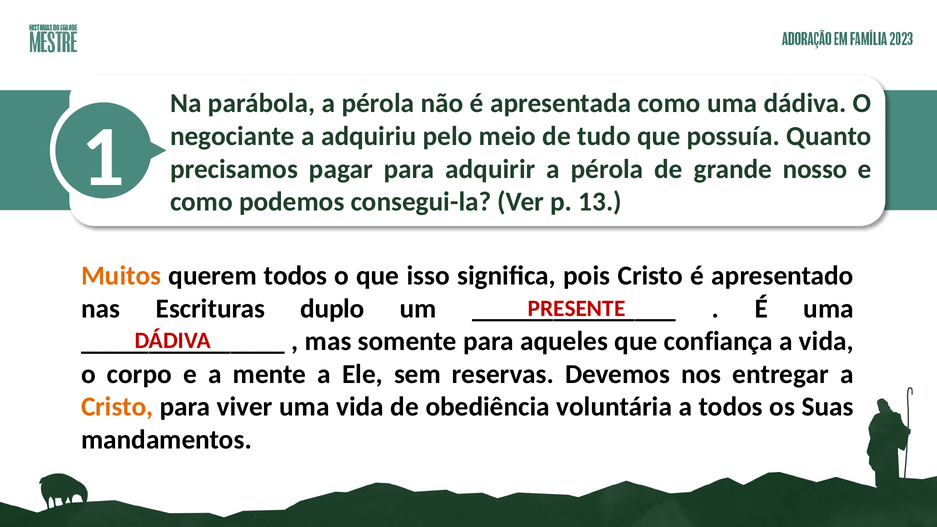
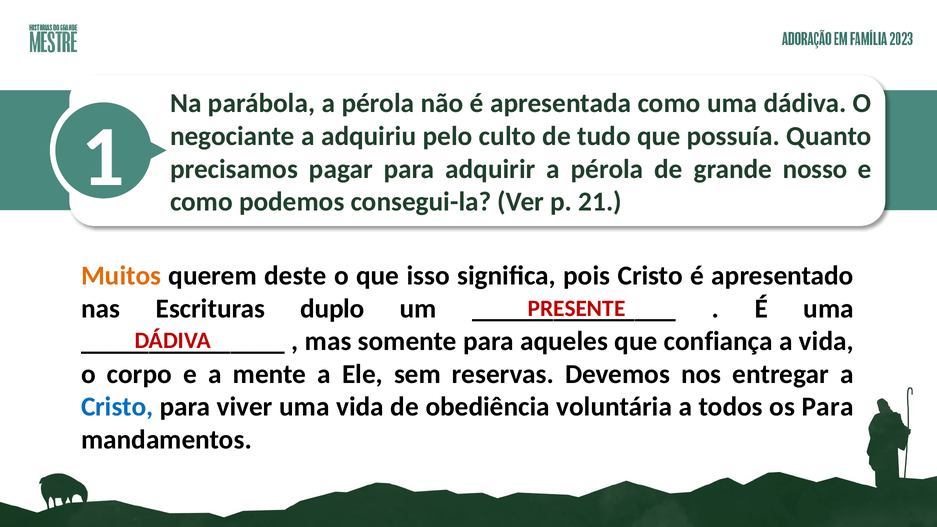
meio: meio -> culto (507, 136)
13: 13 -> 21 (600, 202)
querem todos: todos -> deste (295, 276)
Cristo colour: orange -> blue (117, 407)
os Suas: Suas -> Para (828, 407)
